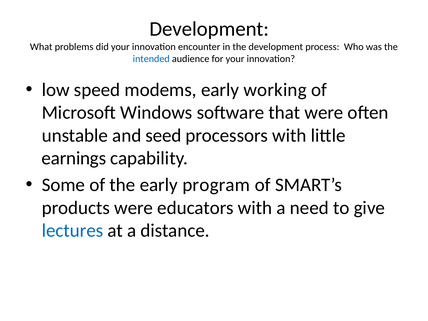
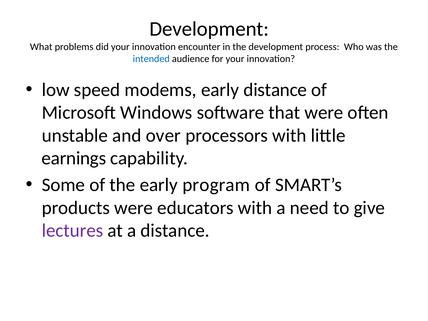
early working: working -> distance (275, 90)
seed: seed -> over (163, 136)
lectures colour: blue -> purple (73, 231)
